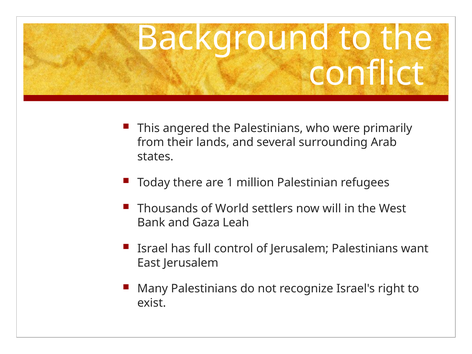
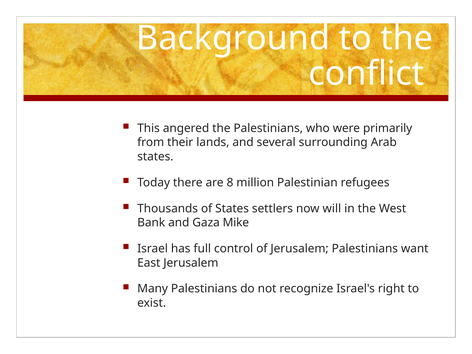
1: 1 -> 8 (230, 183)
of World: World -> States (232, 209)
Leah: Leah -> Mike (236, 223)
